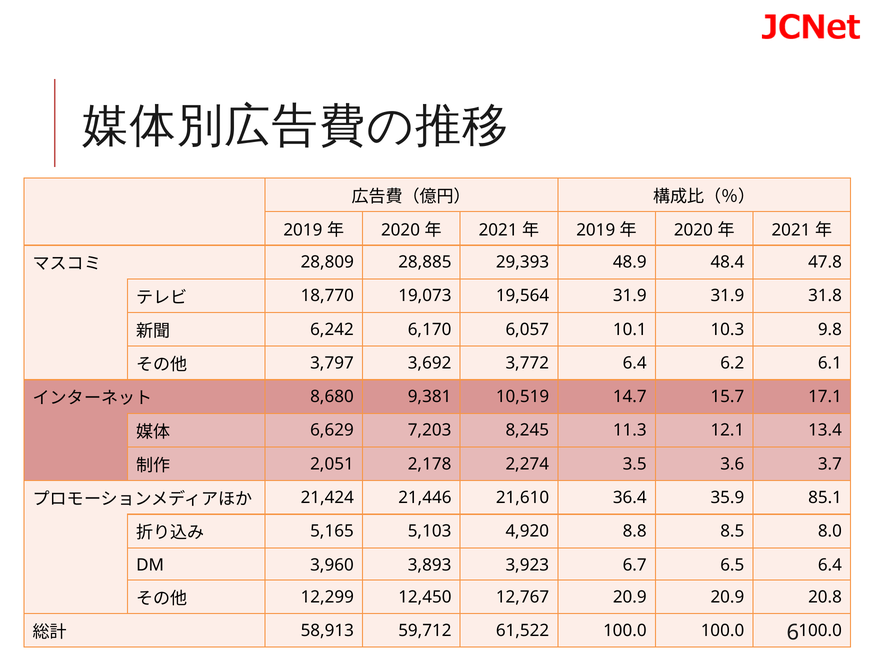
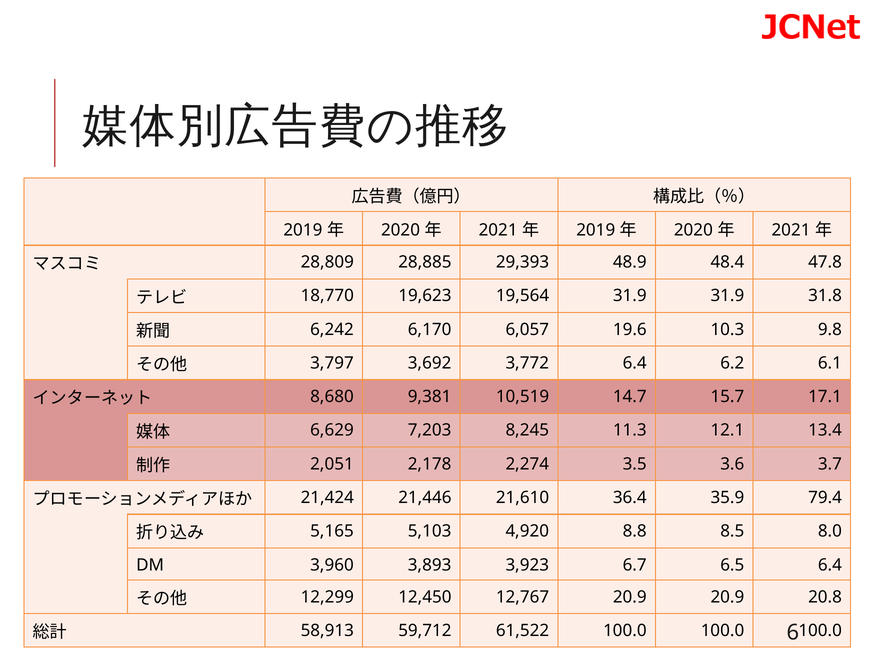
19,073: 19,073 -> 19,623 (425, 296)
10.1: 10.1 -> 19.6 (630, 329)
85.1: 85.1 -> 79.4 (825, 497)
